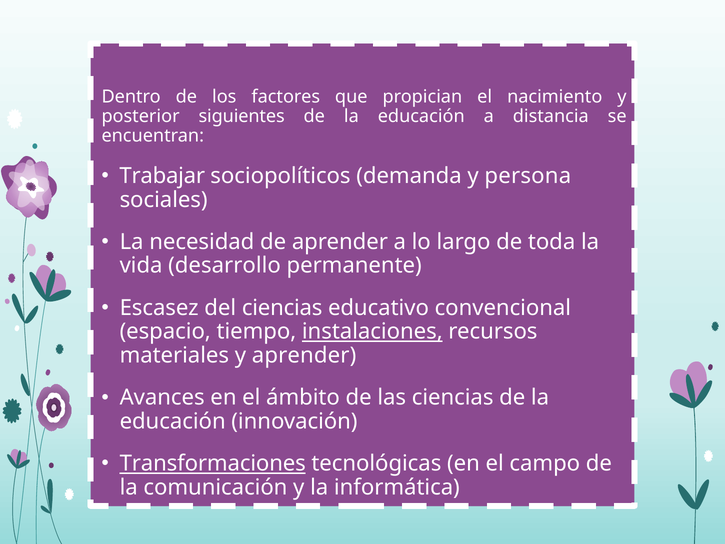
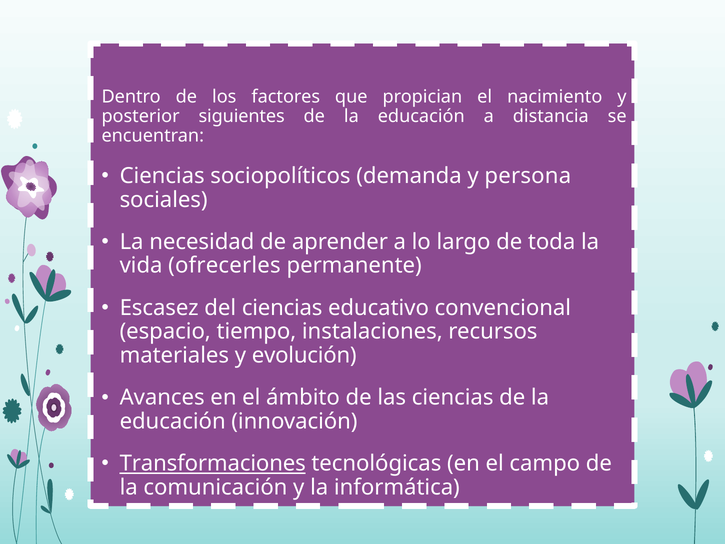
Trabajar: Trabajar -> Ciencias (162, 176)
desarrollo: desarrollo -> ofrecerles (224, 266)
instalaciones underline: present -> none (372, 332)
y aprender: aprender -> evolución (304, 355)
